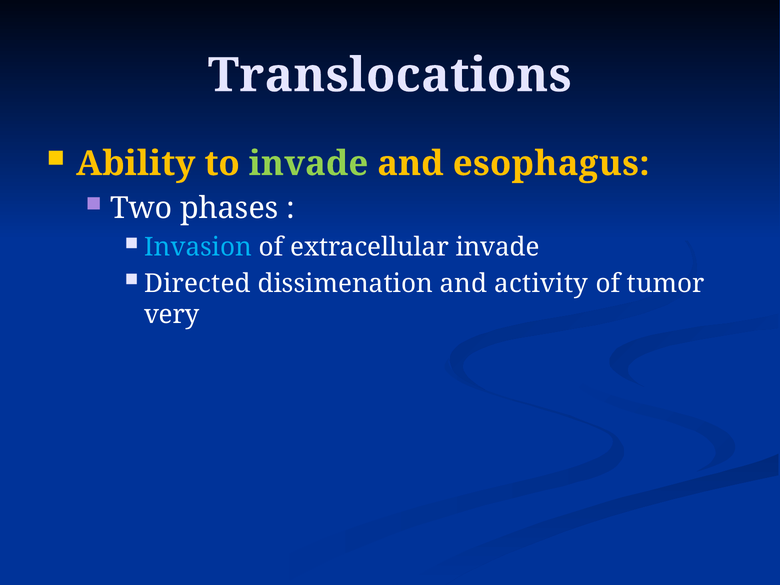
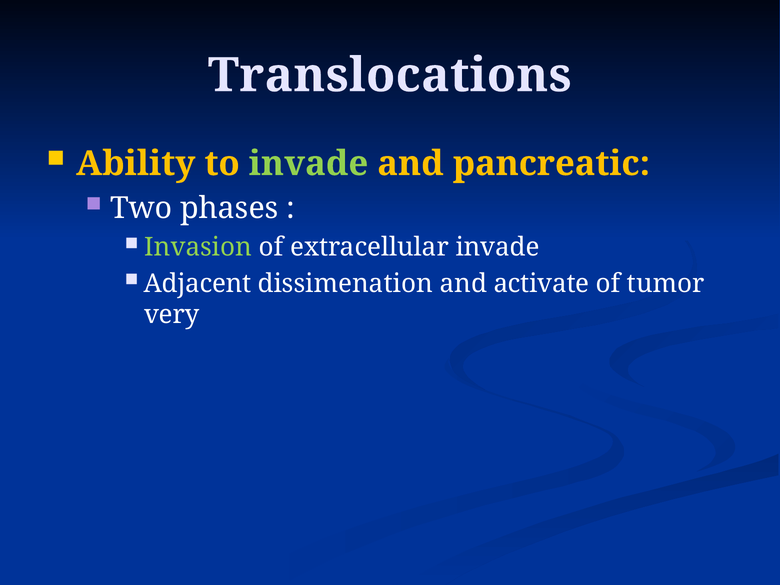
esophagus: esophagus -> pancreatic (551, 164)
Invasion colour: light blue -> light green (198, 247)
Directed: Directed -> Adjacent (198, 284)
activity: activity -> activate (541, 284)
